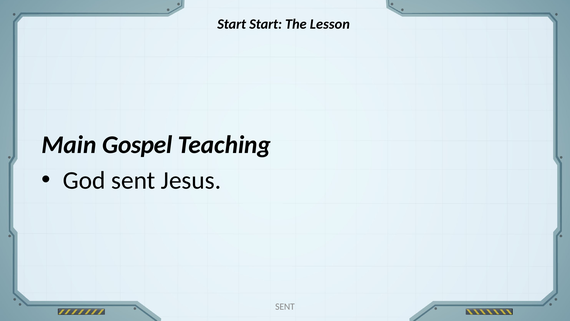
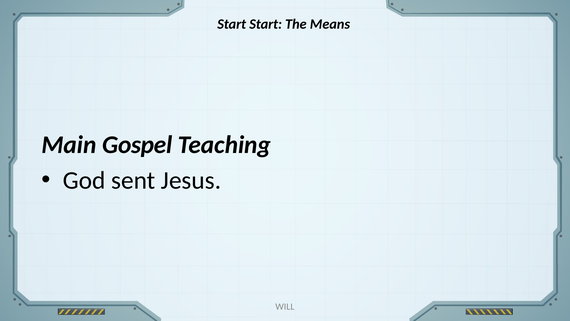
Lesson: Lesson -> Means (330, 24)
SENT: SENT -> WILL (285, 306)
